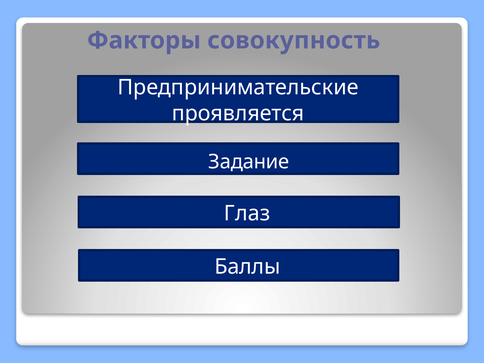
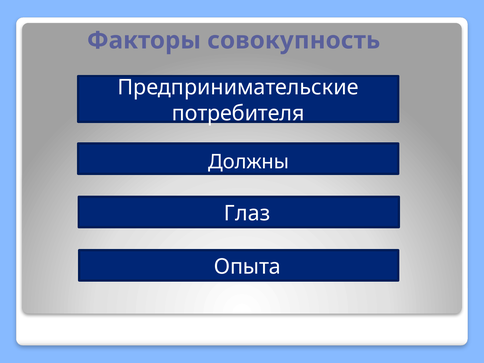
проявляется: проявляется -> потребителя (238, 113)
Задание: Задание -> Должны (249, 162)
Баллы: Баллы -> Опыта (247, 267)
